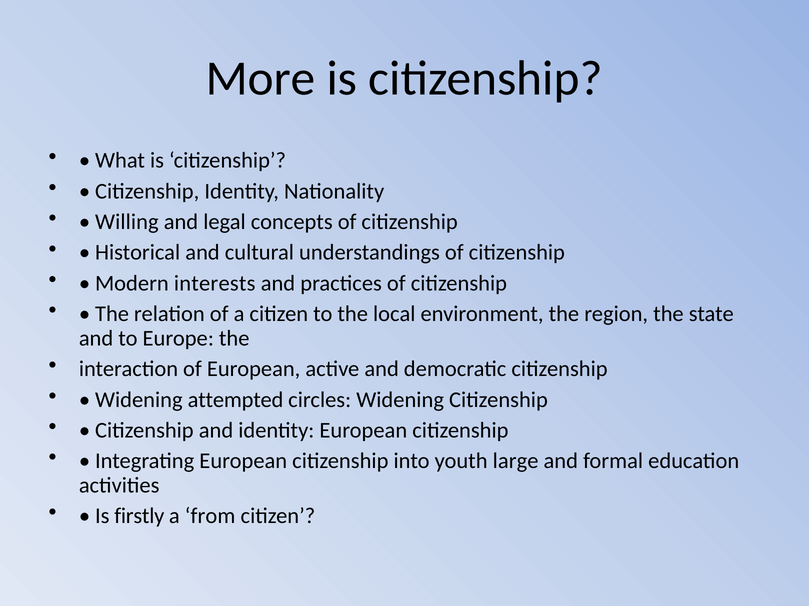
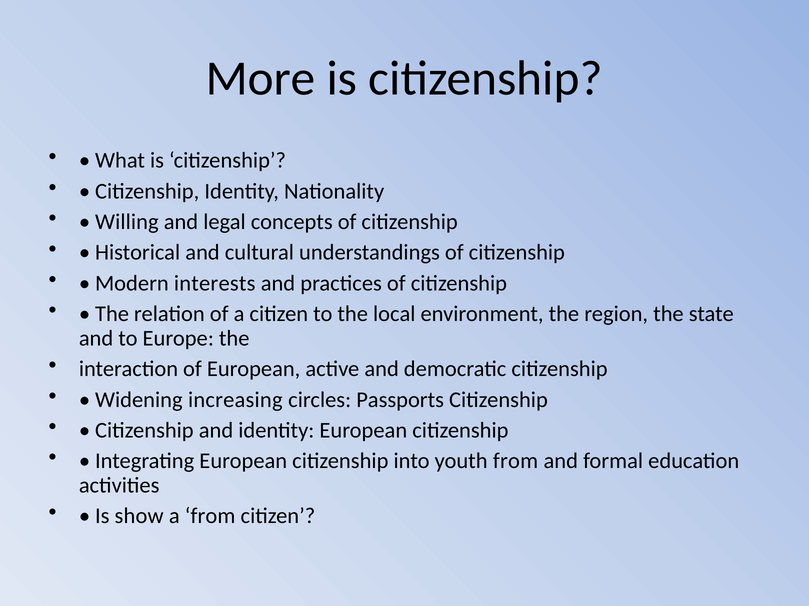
attempted: attempted -> increasing (235, 400)
circles Widening: Widening -> Passports (400, 400)
youth large: large -> from (516, 462)
firstly: firstly -> show (139, 517)
